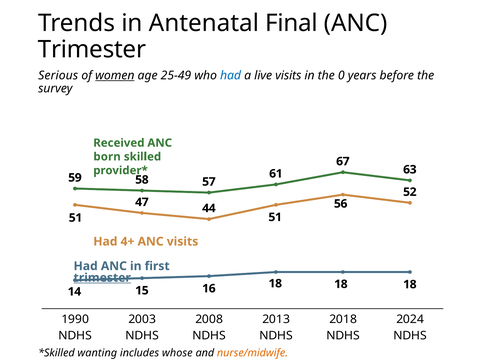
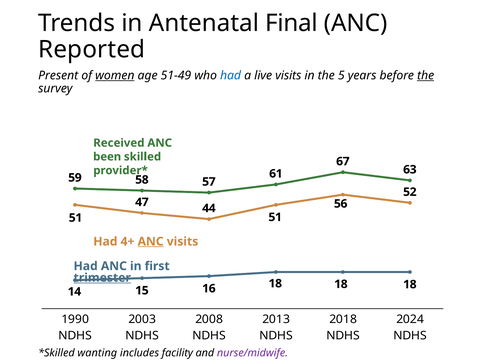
Trimester: Trimester -> Reported (92, 49)
Serious: Serious -> Present (58, 75)
25-49: 25-49 -> 51-49 (176, 75)
0: 0 -> 5 (341, 75)
the underline: none -> present (426, 75)
born: born -> been (107, 157)
ANC underline: none -> present (151, 241)
whose: whose -> facility (177, 353)
nurse/midwife colour: orange -> purple (252, 353)
